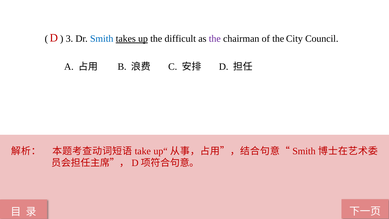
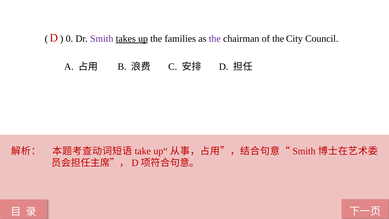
3: 3 -> 0 (69, 39)
Smith colour: blue -> purple (102, 39)
difficult: difficult -> families (180, 39)
